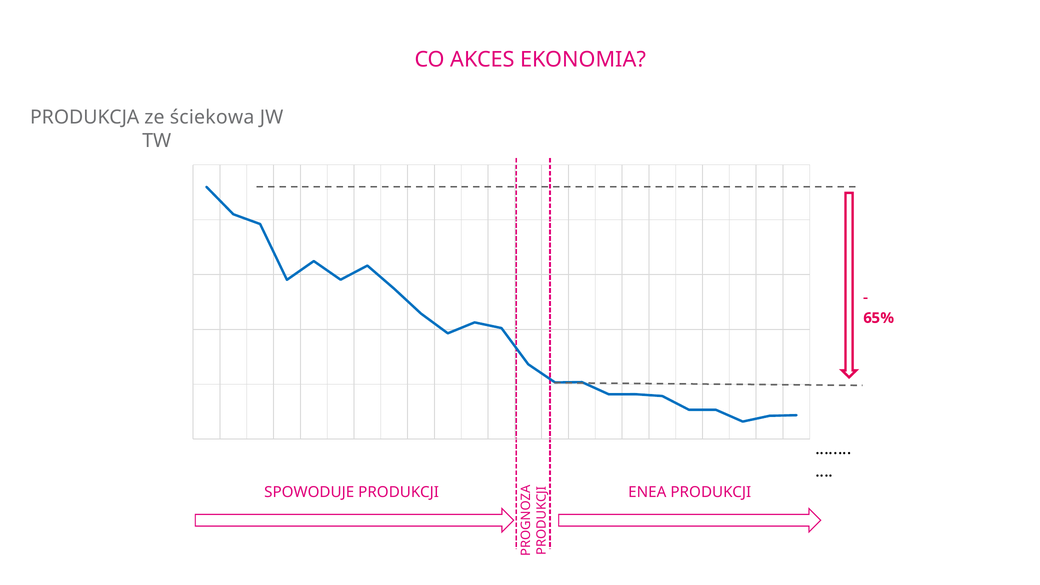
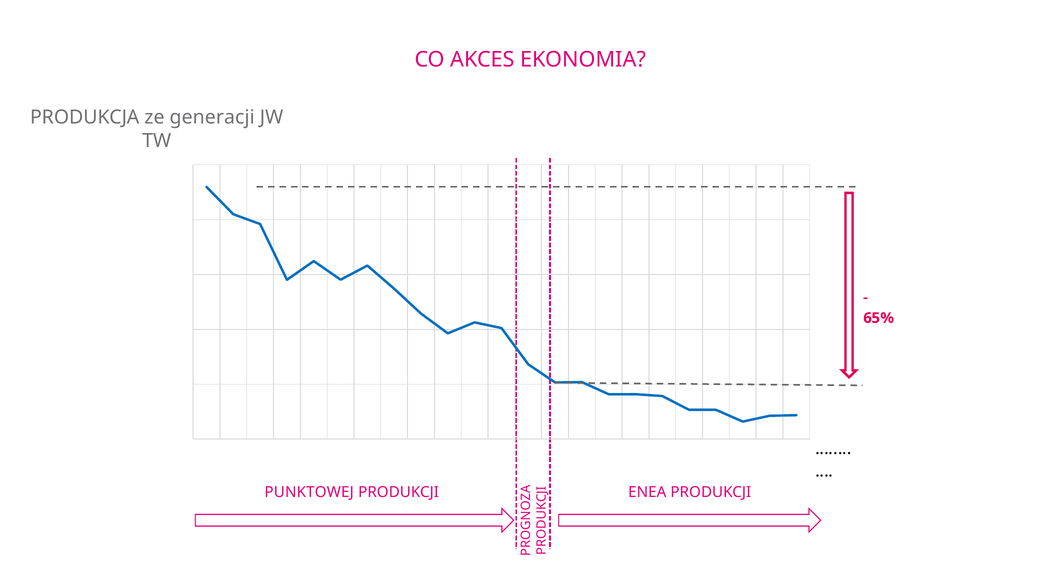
ściekowa: ściekowa -> generacji (212, 117)
SPOWODUJE: SPOWODUJE -> PUNKTOWEJ (309, 492)
